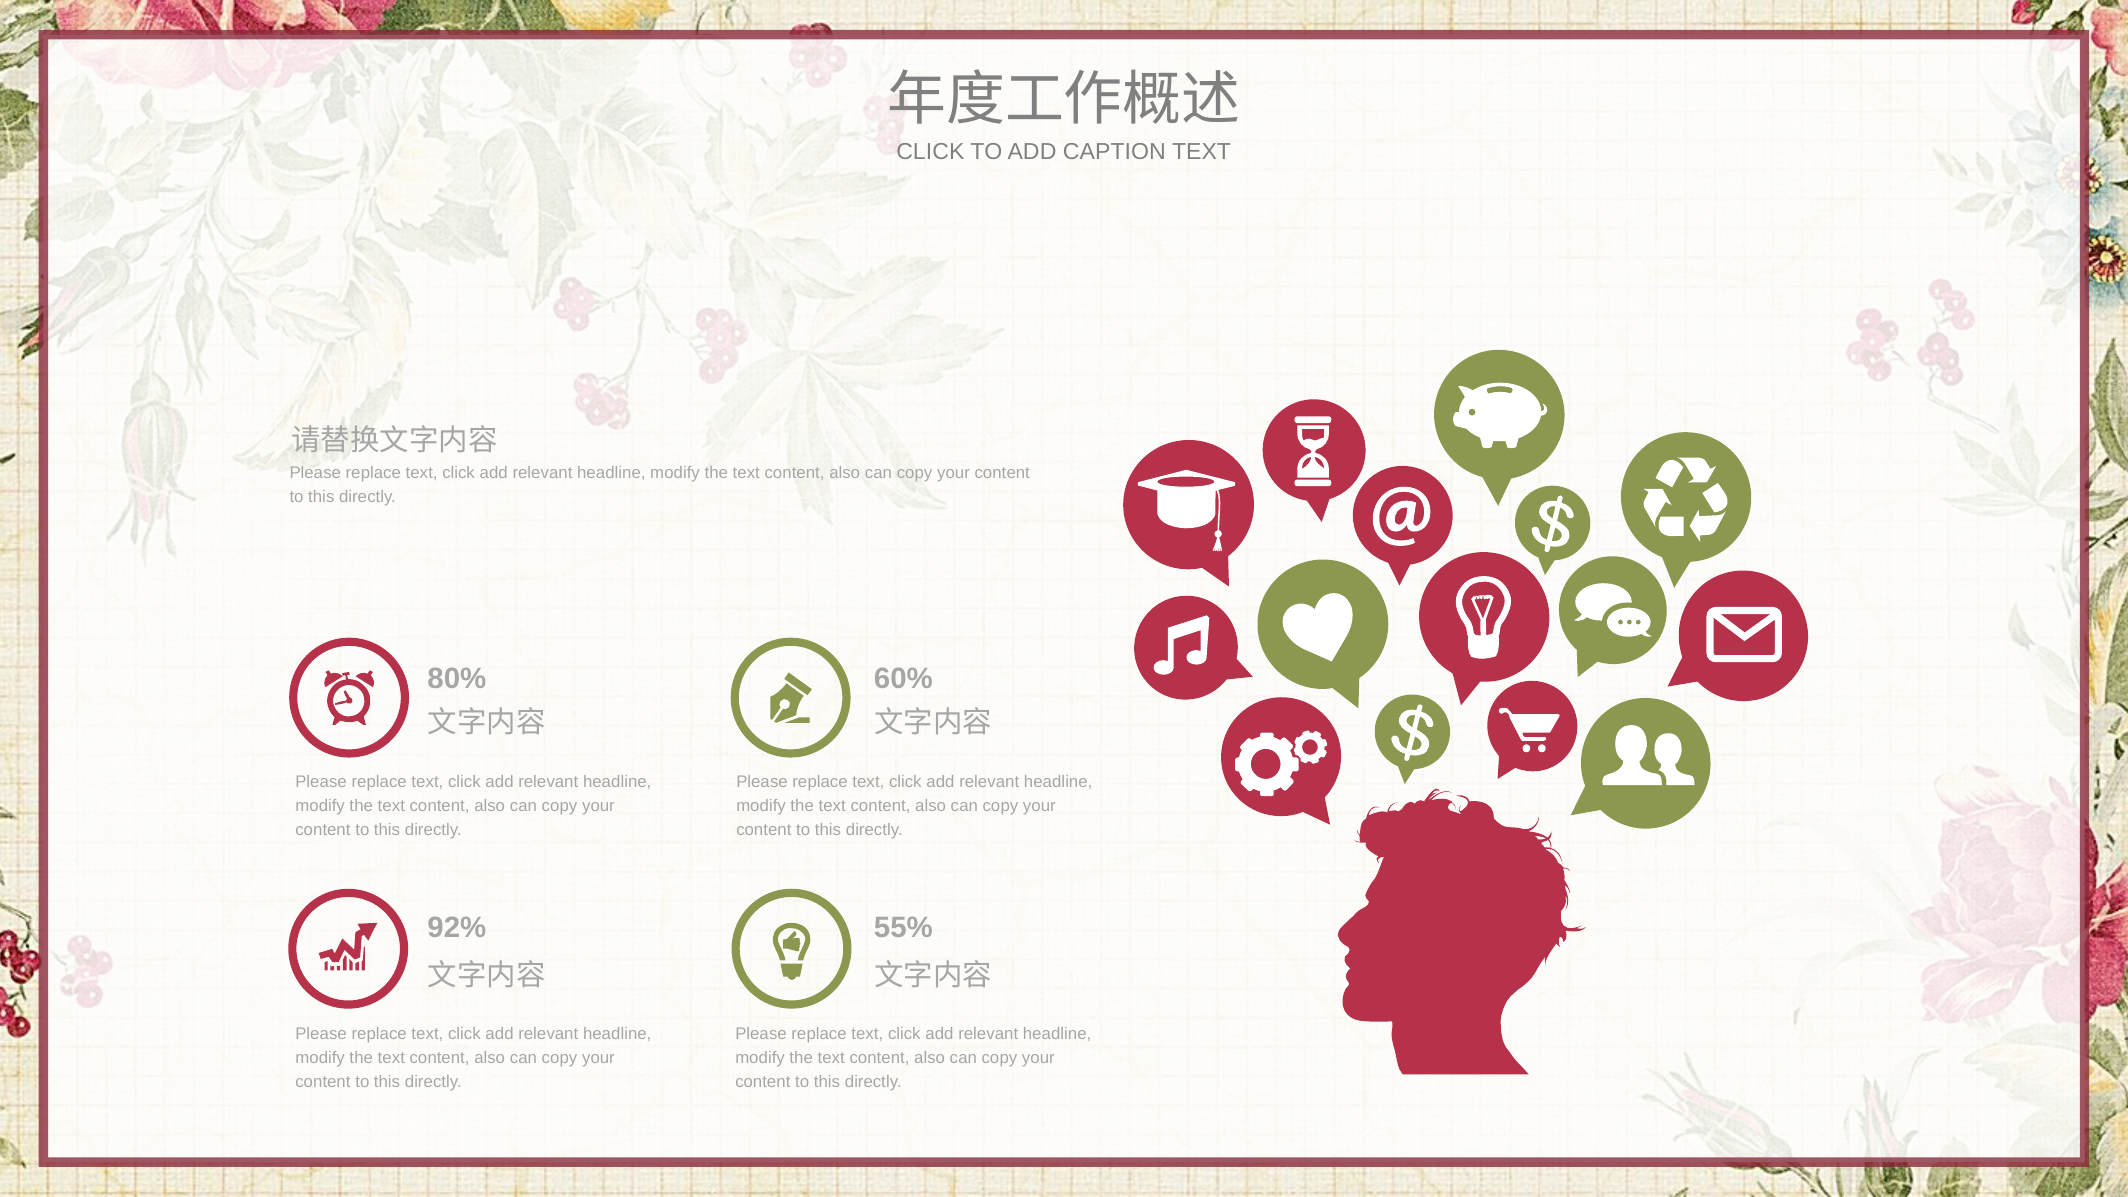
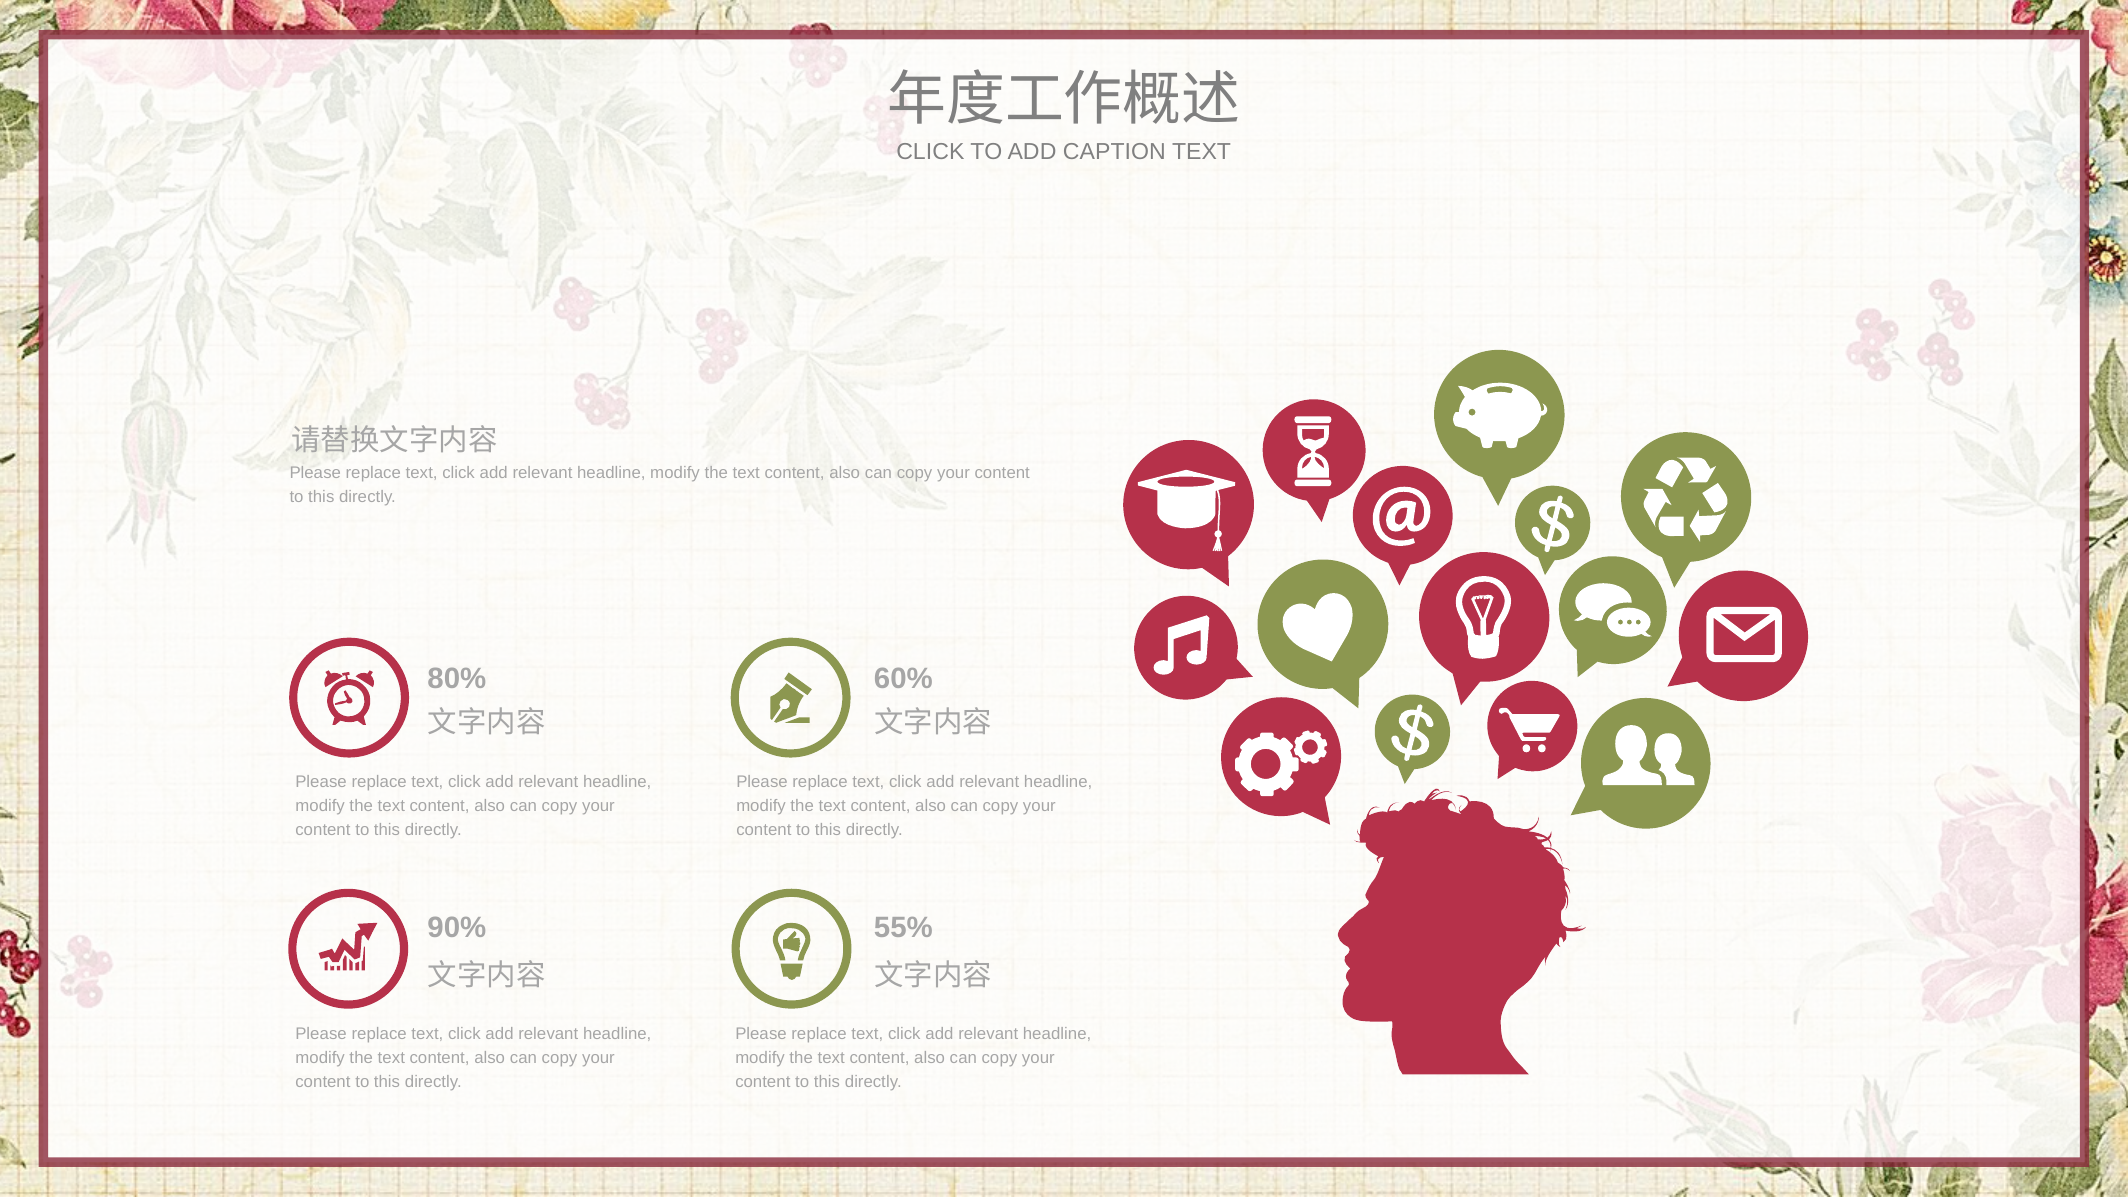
92%: 92% -> 90% (457, 928)
